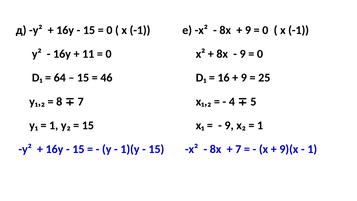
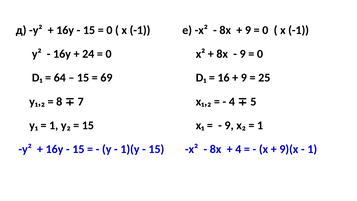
11: 11 -> 24 (88, 54)
46: 46 -> 69 (106, 78)
7: 7 -> 4 (238, 149)
